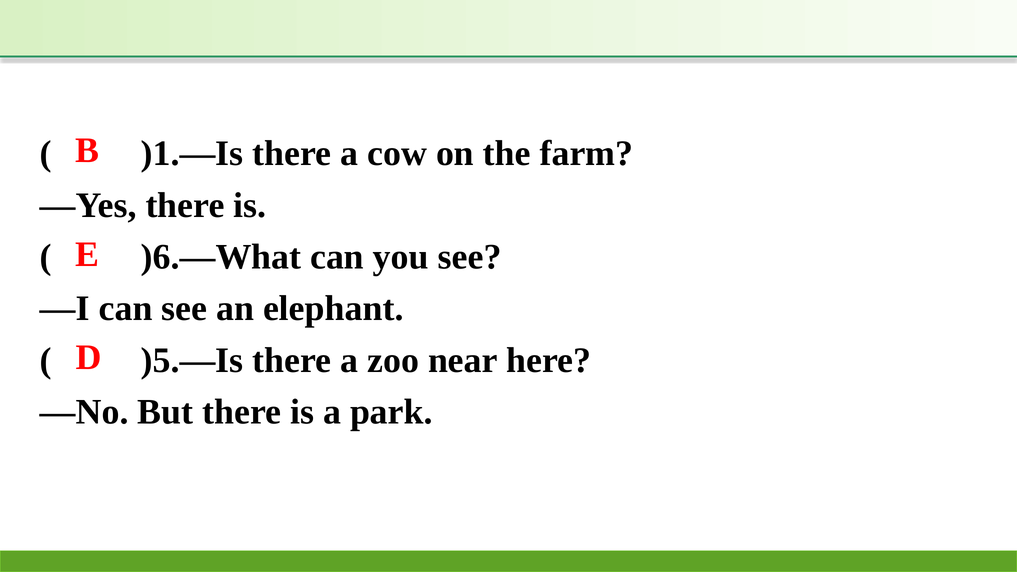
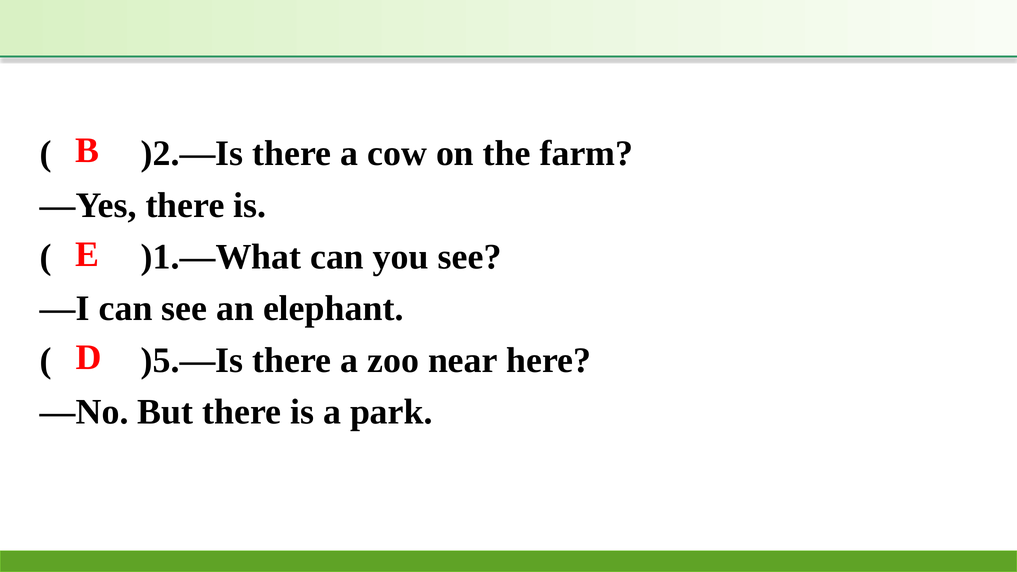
)1.—Is: )1.—Is -> )2.—Is (192, 154)
)6.—What: )6.—What -> )1.—What (221, 257)
